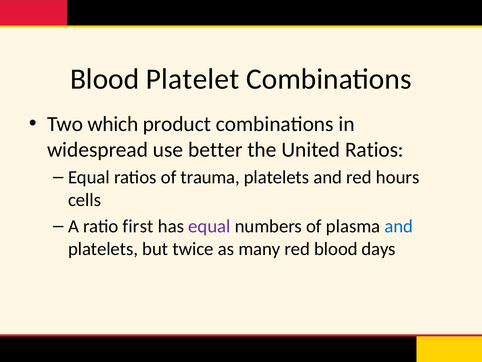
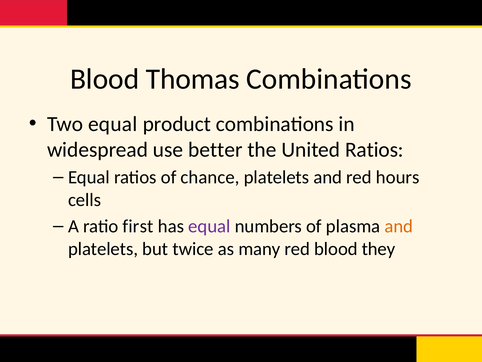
Platelet: Platelet -> Thomas (193, 79)
Two which: which -> equal (113, 124)
trauma: trauma -> chance (210, 177)
and colour: blue -> orange (399, 226)
days: days -> they (379, 248)
